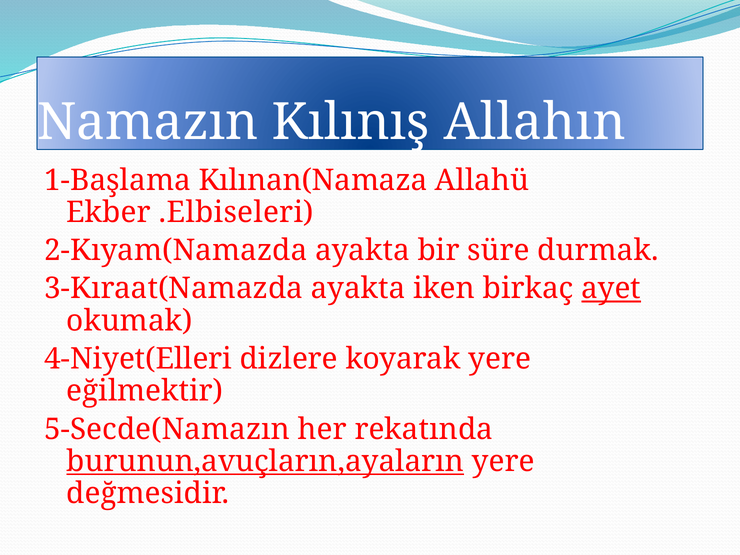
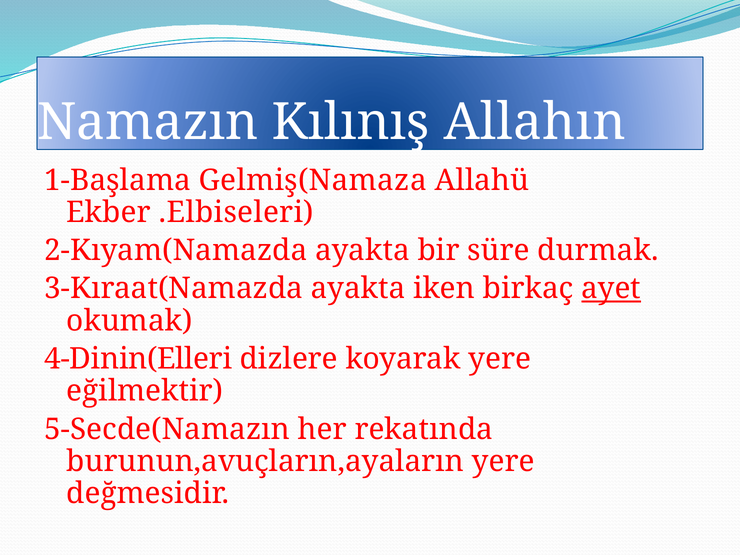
Kılınan(Namaza: Kılınan(Namaza -> Gelmiş(Namaza (313, 180)
4-Niyet(Elleri: 4-Niyet(Elleri -> 4-Dinin(Elleri (138, 359)
burunun,avuçların,ayaların underline: present -> none (265, 461)
